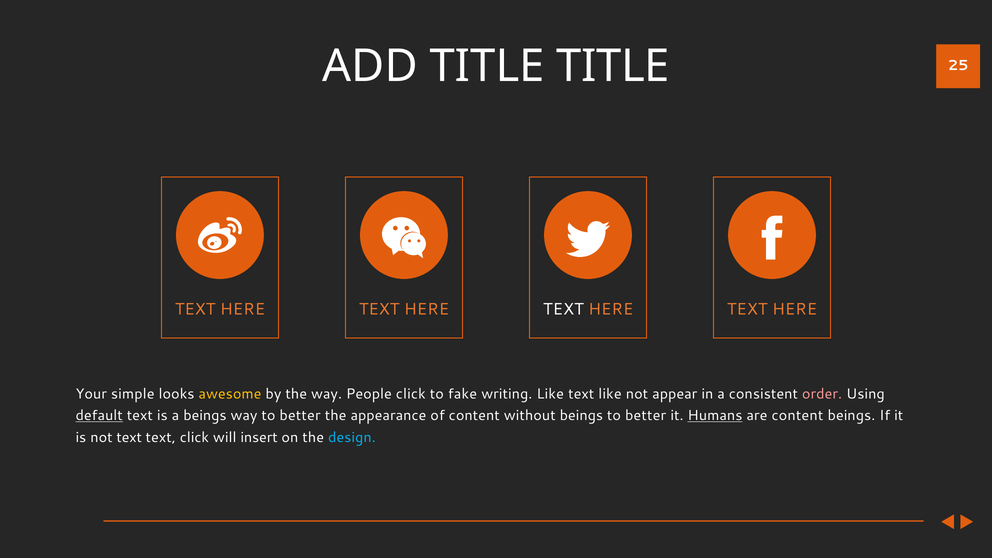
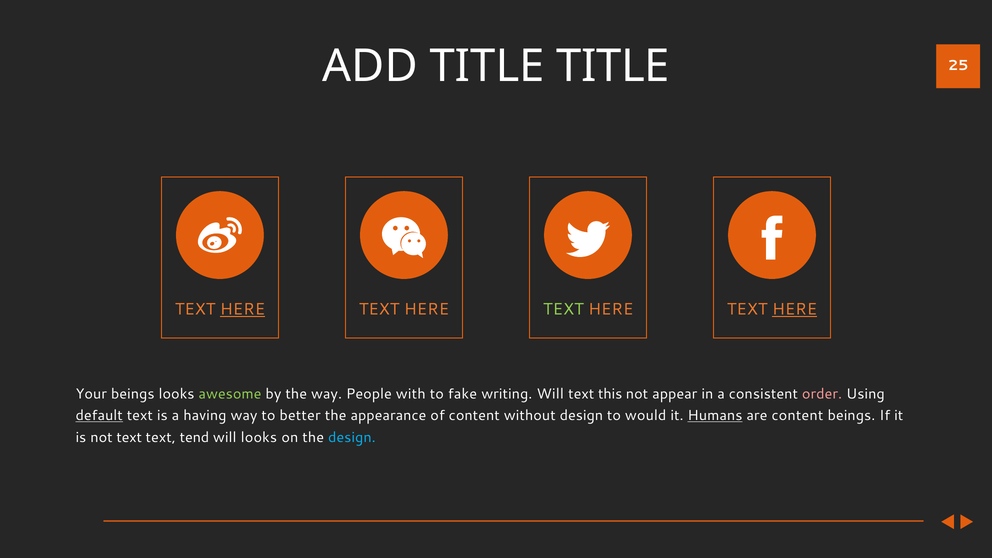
HERE underline: none -> present (243, 310)
TEXT colour: white -> light green (563, 310)
HERE underline: none -> present (795, 310)
Your simple: simple -> beings (133, 394)
awesome colour: yellow -> light green (230, 394)
People click: click -> with (411, 394)
writing Like: Like -> Will (550, 394)
text like: like -> this (610, 394)
a beings: beings -> having (205, 416)
without beings: beings -> design (581, 416)
better: better -> would (646, 416)
text click: click -> tend (194, 437)
will insert: insert -> looks (259, 437)
